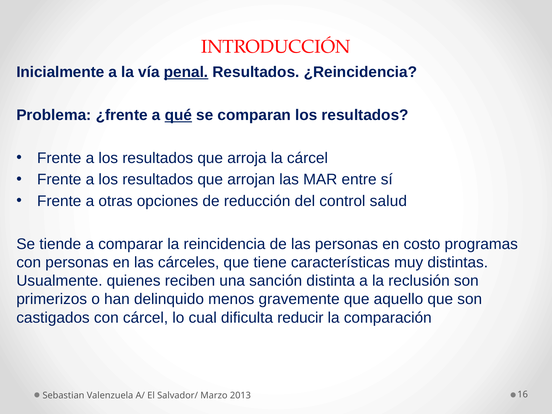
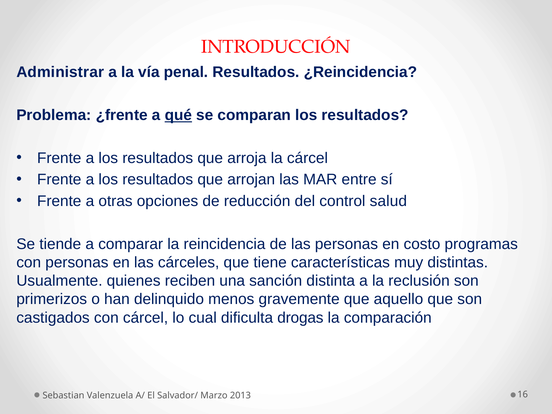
Inicialmente: Inicialmente -> Administrar (60, 72)
penal underline: present -> none (186, 72)
reducir: reducir -> drogas (300, 318)
